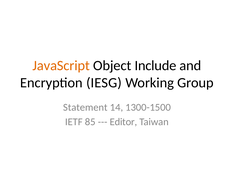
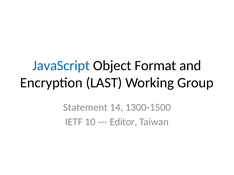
JavaScript colour: orange -> blue (61, 66)
Include: Include -> Format (155, 66)
IESG: IESG -> LAST (104, 83)
85: 85 -> 10 (90, 122)
